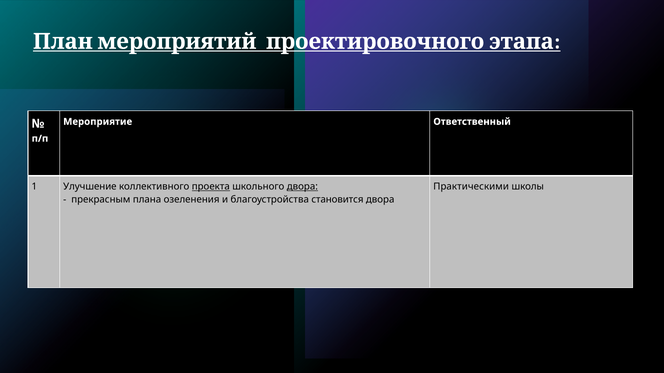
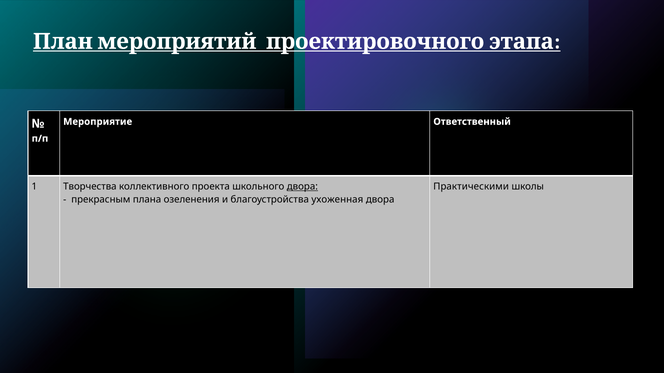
Улучшение: Улучшение -> Творчества (90, 187)
проекта underline: present -> none (211, 187)
становится: становится -> ухоженная (337, 200)
